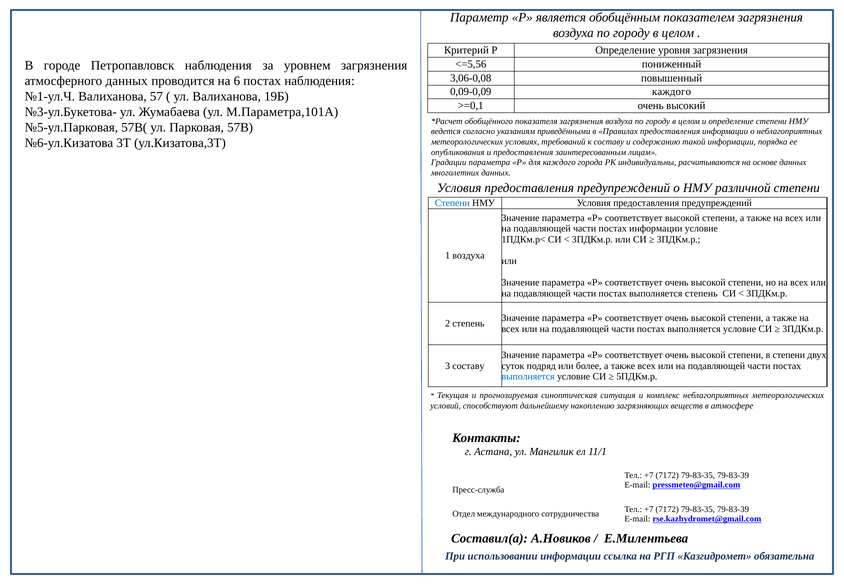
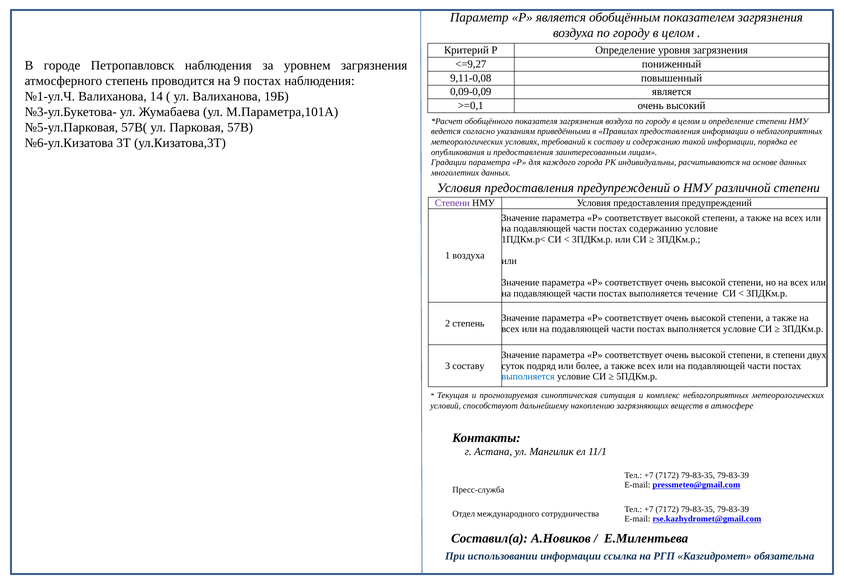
<=5,56: <=5,56 -> <=9,27 (471, 64)
3,06-0,08: 3,06-0,08 -> 9,11-0,08 (471, 78)
атмосферного данных: данных -> степень (127, 81)
6: 6 -> 9 (237, 81)
0,09-0,09 каждого: каждого -> является (672, 92)
57: 57 -> 14 (156, 97)
Степени colour: blue -> purple (452, 203)
постах информации: информации -> содержанию (656, 229)
выполняется степень: степень -> течение (701, 294)
